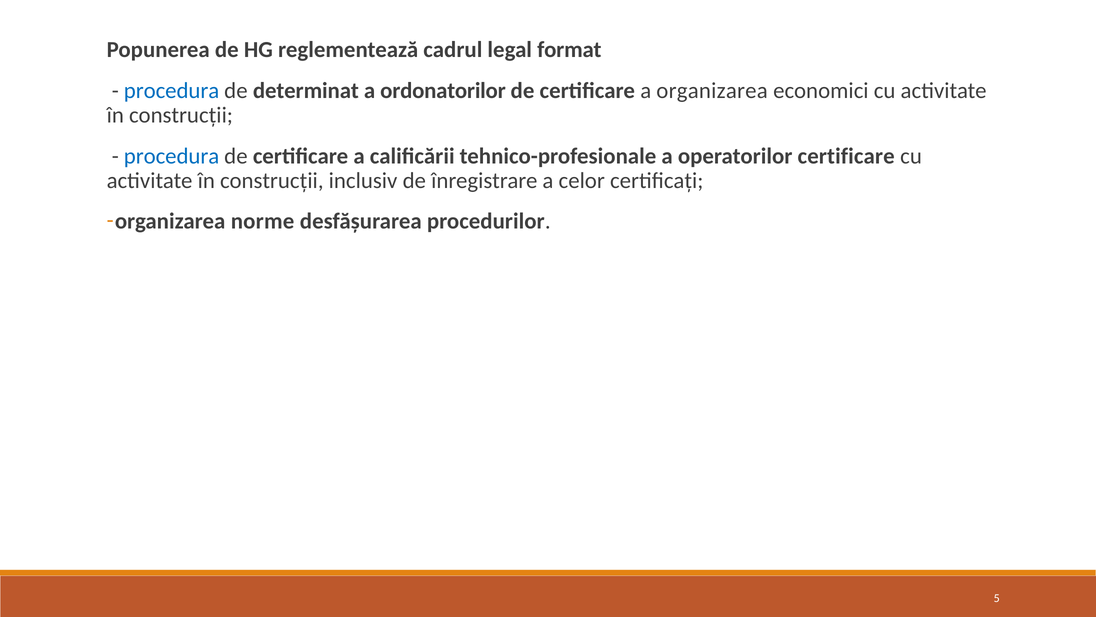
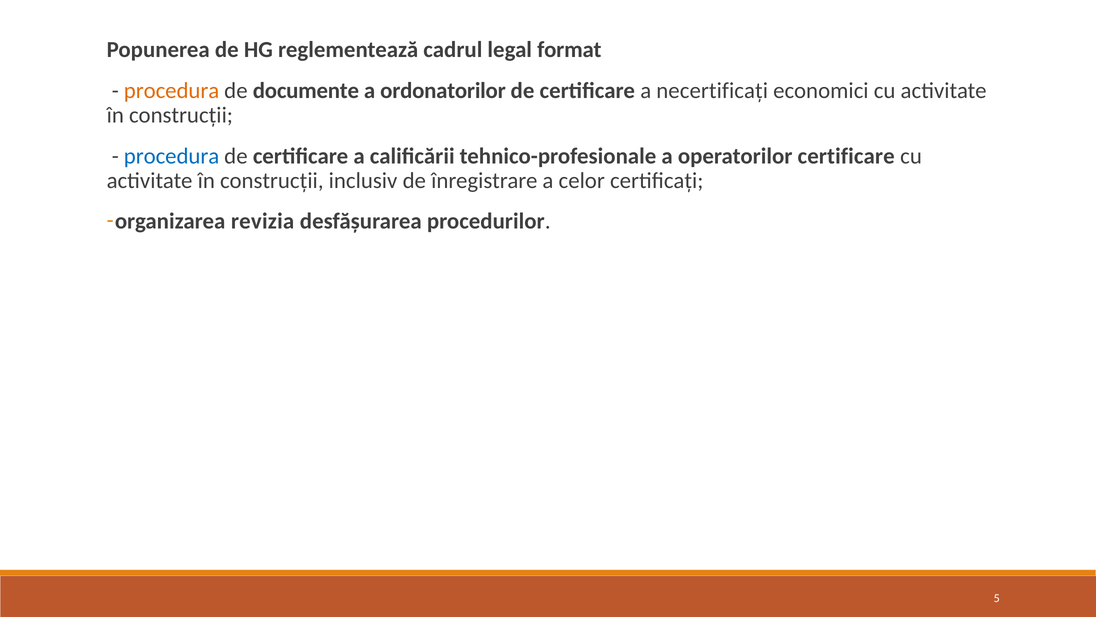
procedura colour: blue -> orange (172, 91)
determinat: determinat -> documente (306, 91)
a organizarea: organizarea -> necertificați (712, 91)
norme: norme -> revizia (263, 221)
